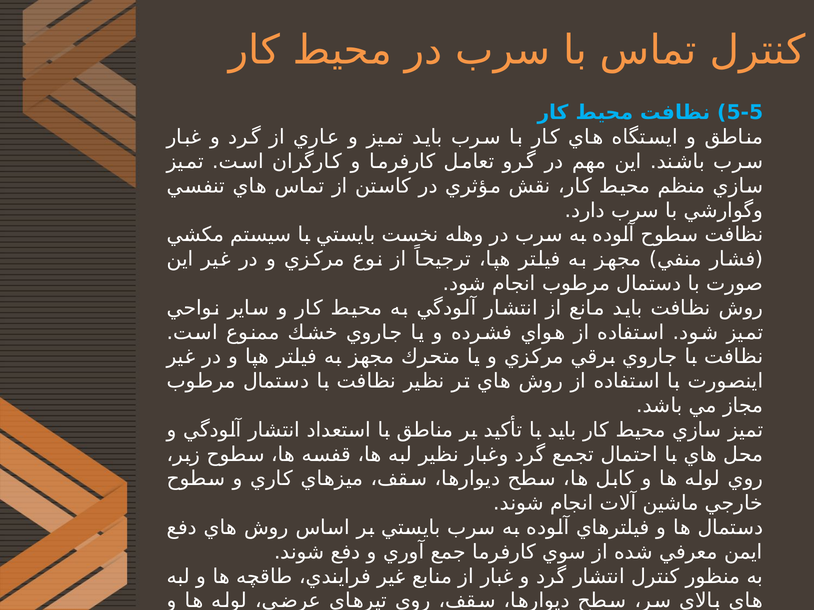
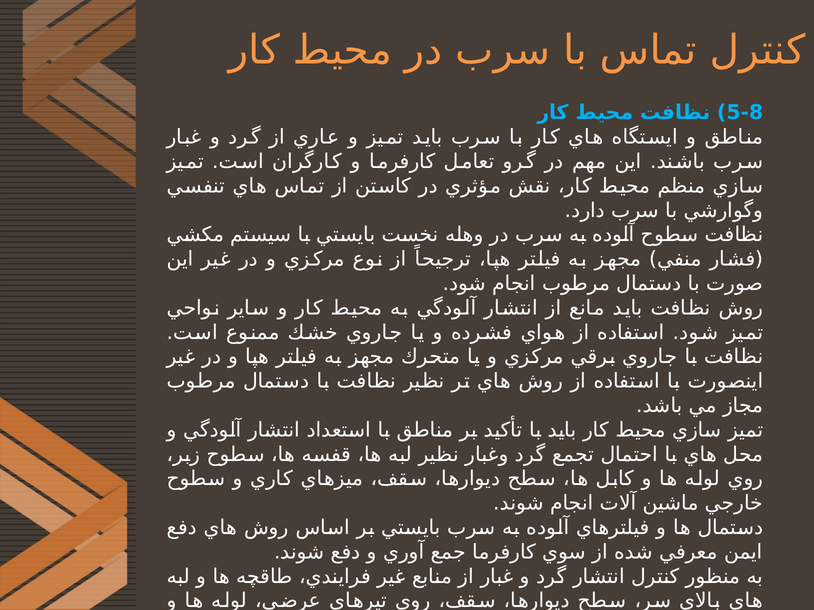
5-5: 5-5 -> 5-8 (745, 113)
